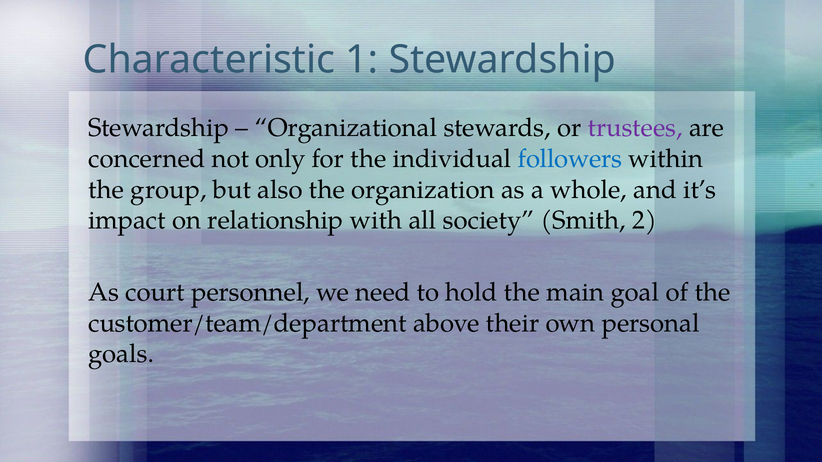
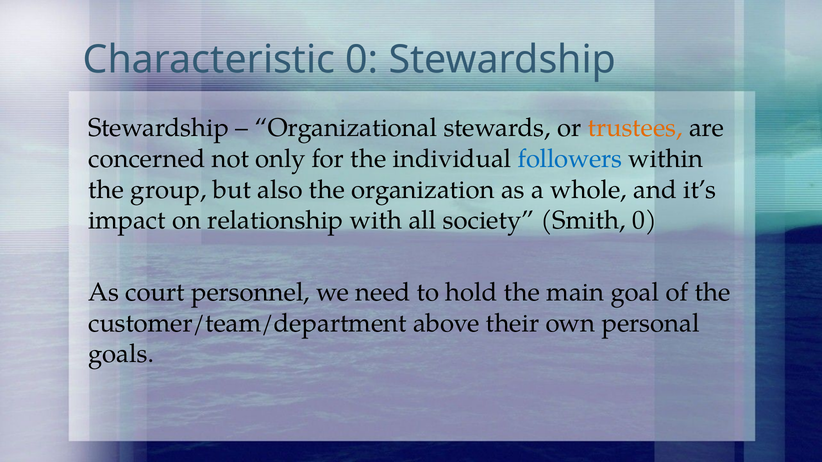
Characteristic 1: 1 -> 0 (362, 60)
trustees colour: purple -> orange (635, 128)
Smith 2: 2 -> 0 (644, 221)
